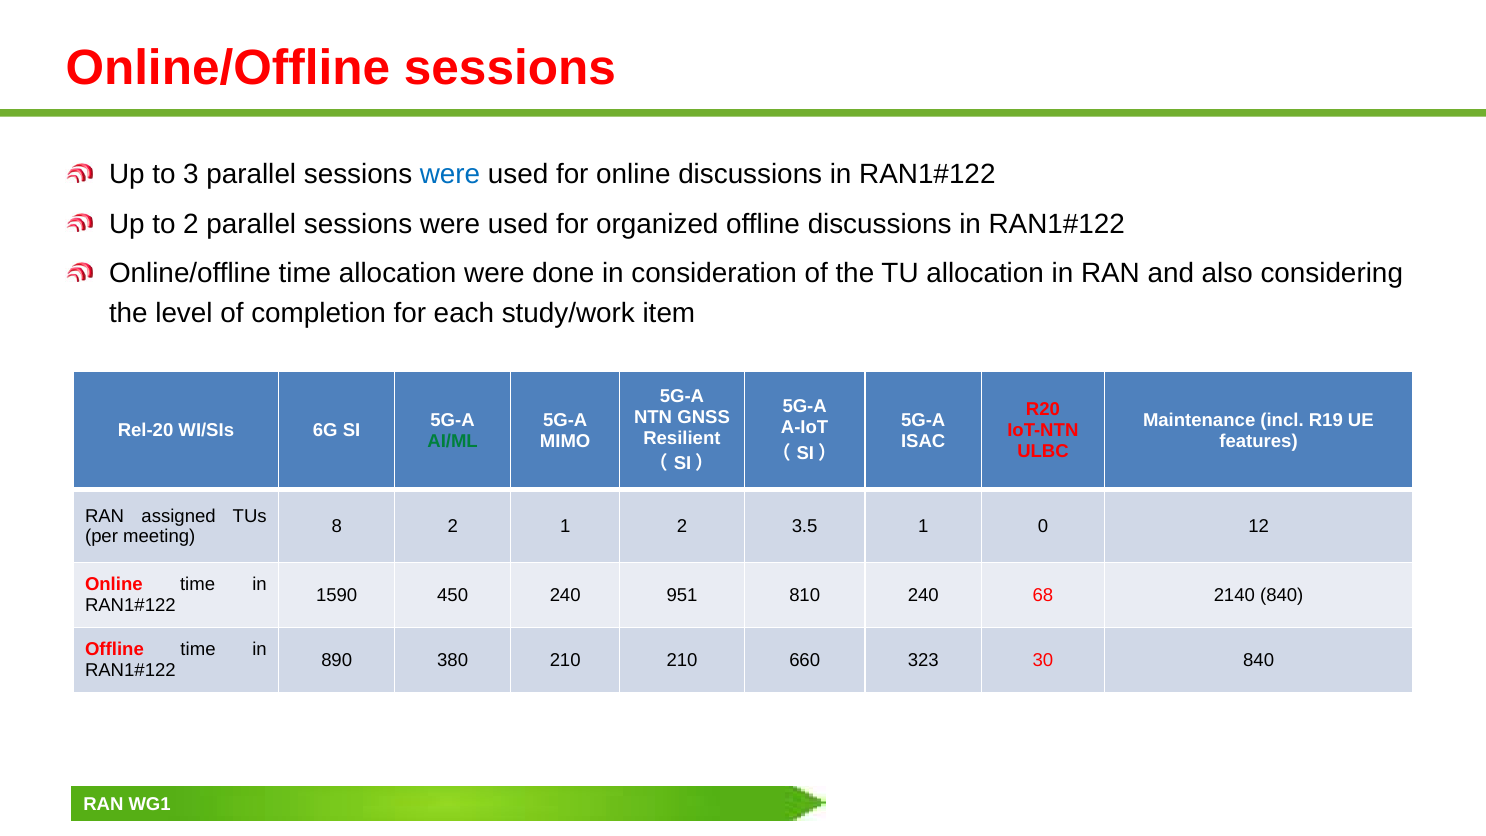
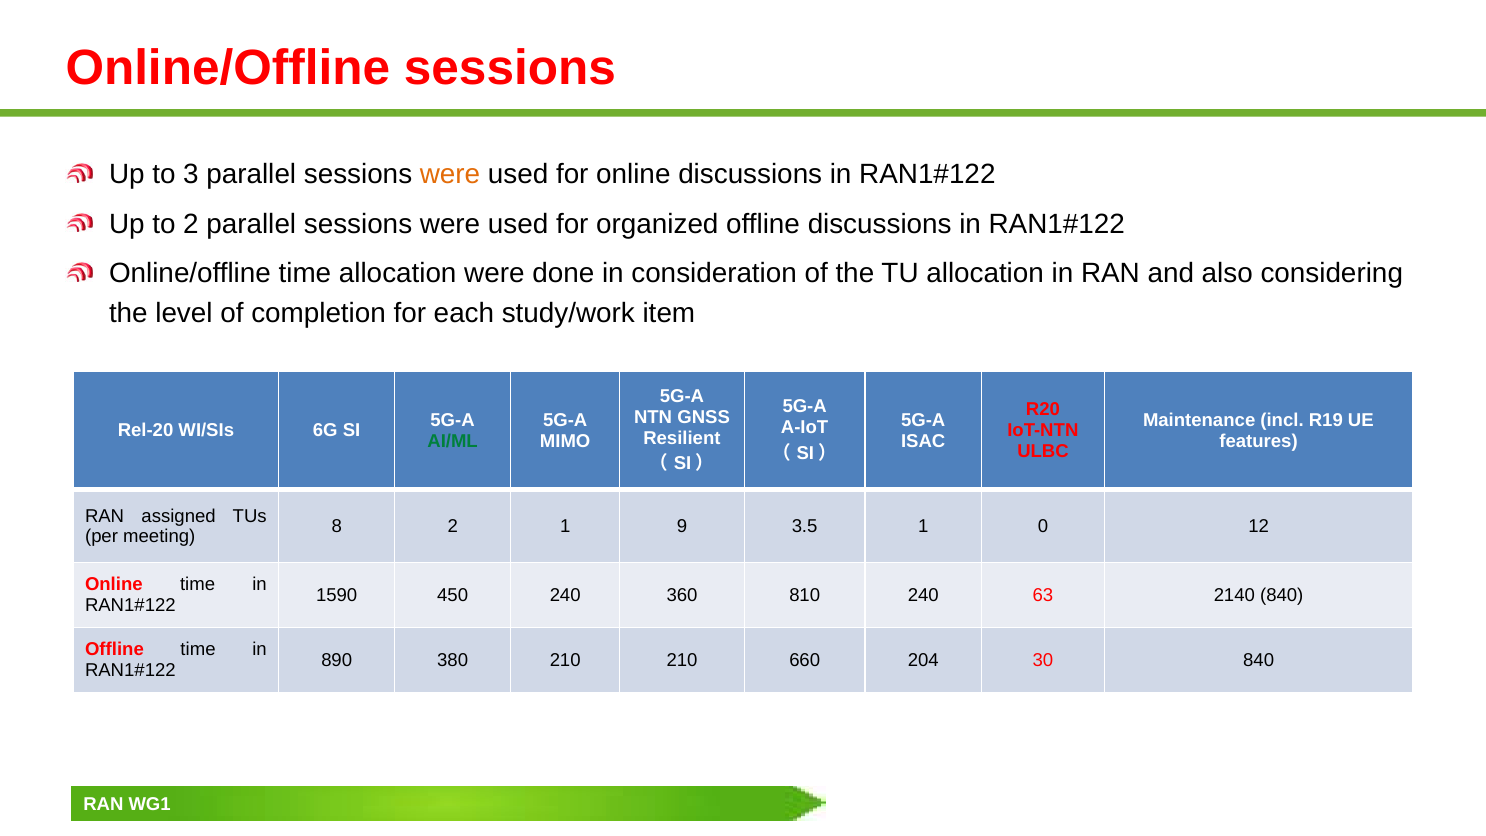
were colour: blue -> orange (450, 175)
1 2: 2 -> 9 (682, 526)
951: 951 -> 360 (682, 595)
68: 68 -> 63 (1043, 595)
323: 323 -> 204 (923, 660)
